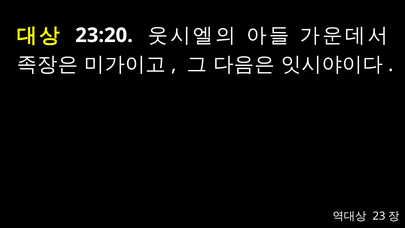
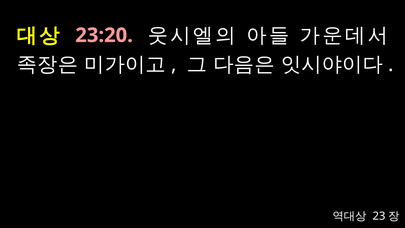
23:20 colour: white -> pink (104, 35)
